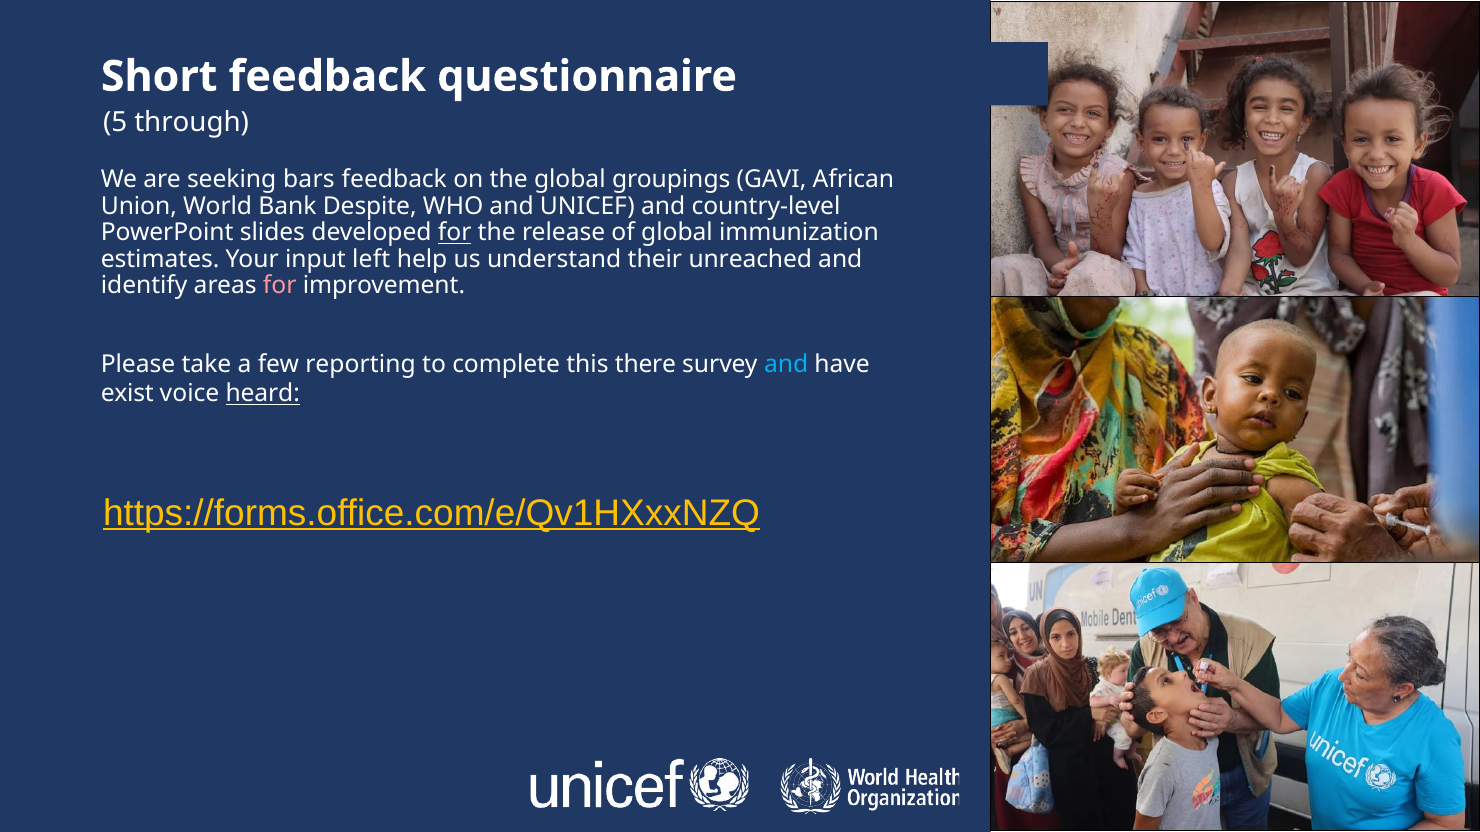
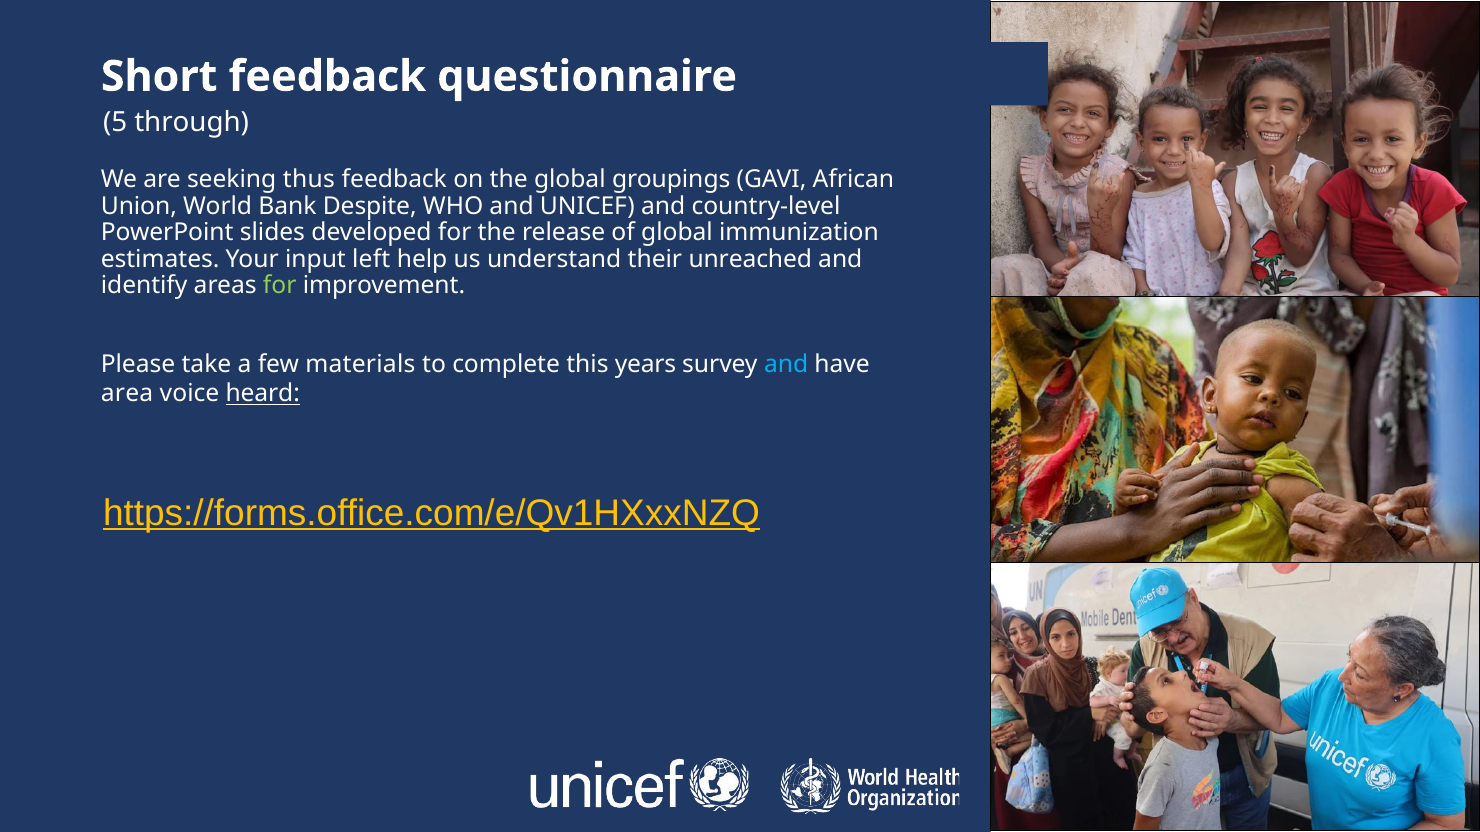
bars: bars -> thus (309, 180)
for underline: present -> none (455, 233)
for colour: pink -> light green (280, 286)
reporting: reporting -> materials (360, 364)
there: there -> years (645, 364)
exist: exist -> area (127, 394)
